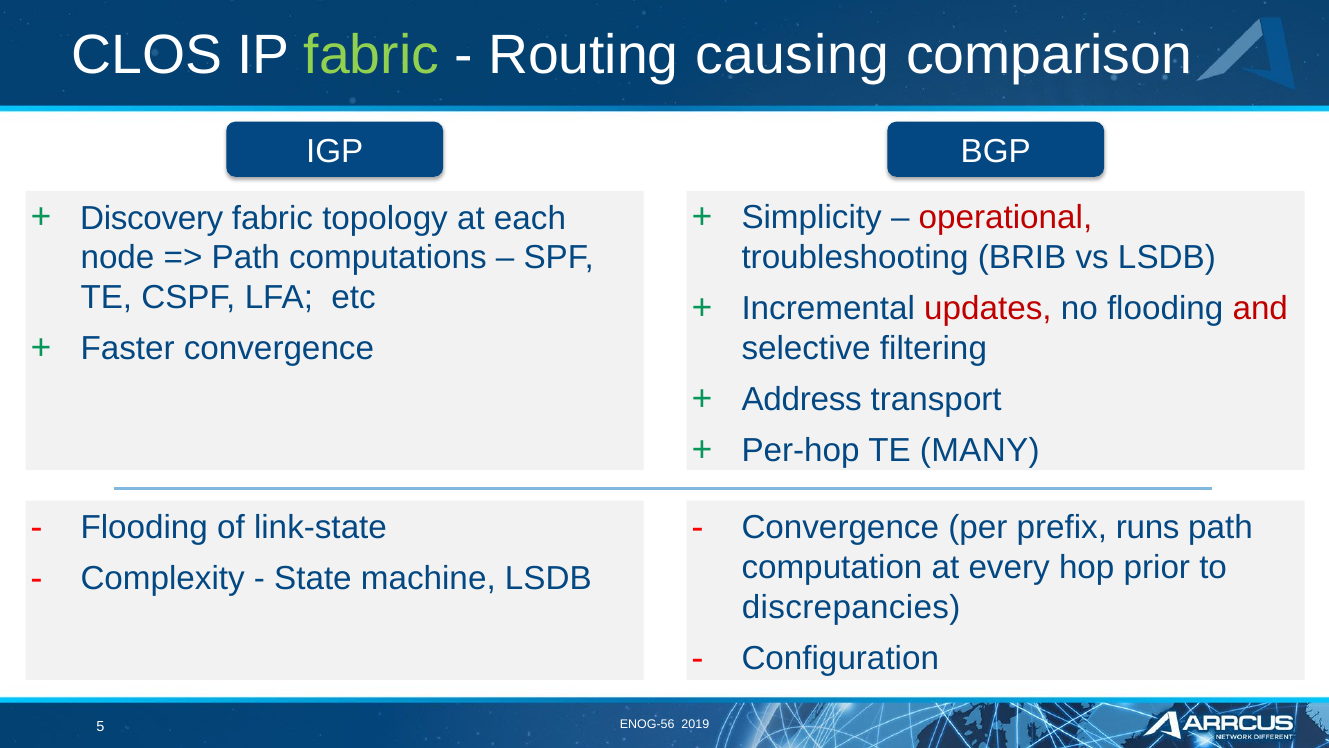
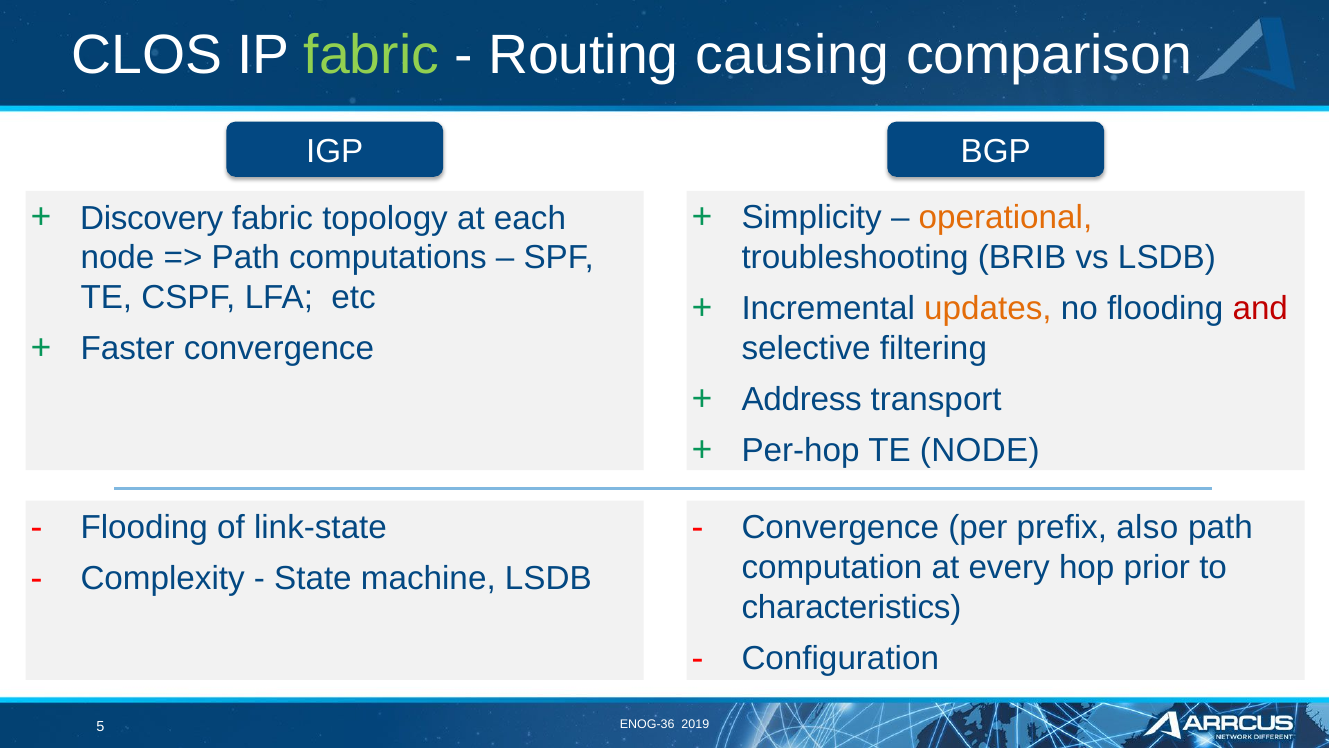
operational colour: red -> orange (1005, 218)
updates colour: red -> orange (988, 309)
TE MANY: MANY -> NODE (980, 450)
runs: runs -> also (1147, 527)
discrepancies: discrepancies -> characteristics (851, 607)
ENOG-56: ENOG-56 -> ENOG-36 (647, 724)
